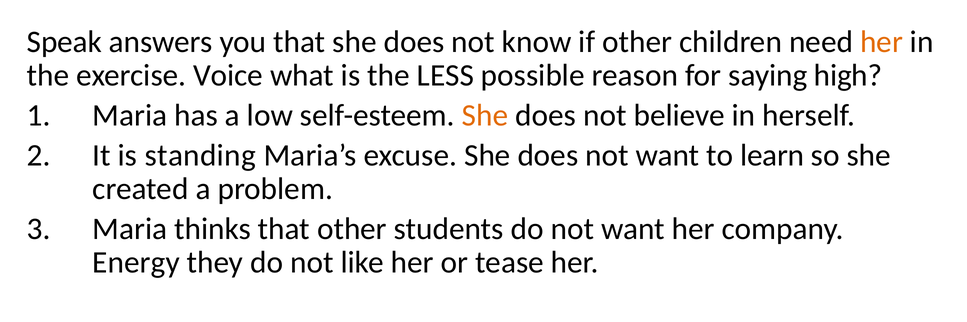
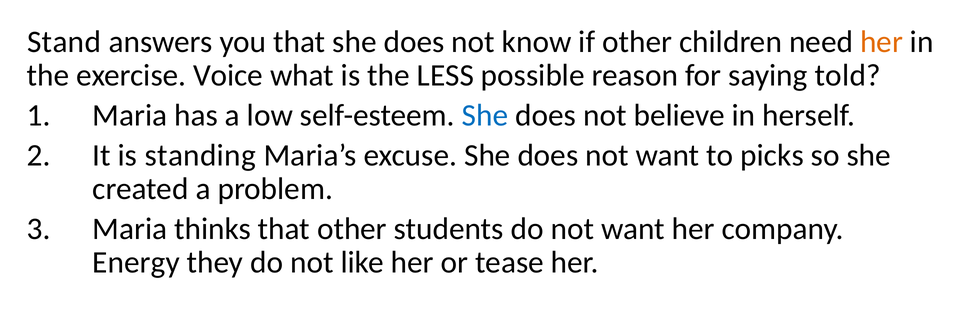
Speak: Speak -> Stand (64, 42)
high: high -> told (848, 76)
She colour: orange -> blue (485, 116)
learn: learn -> picks (772, 155)
